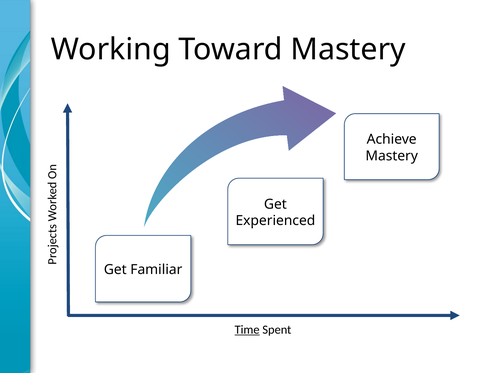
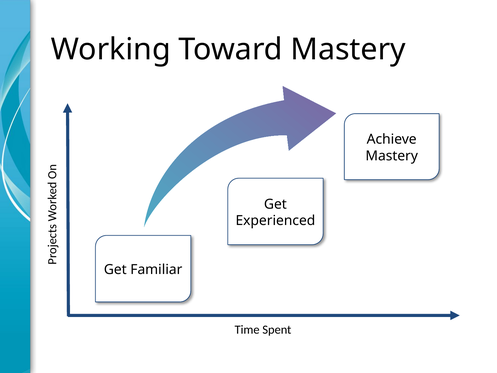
Time underline: present -> none (247, 329)
